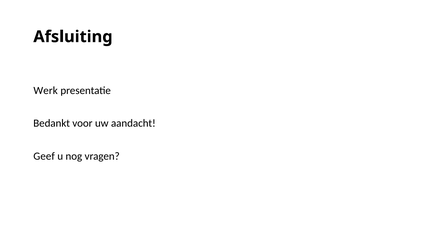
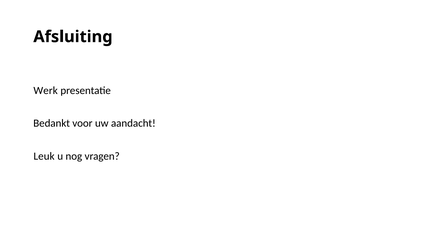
Geef: Geef -> Leuk (44, 156)
